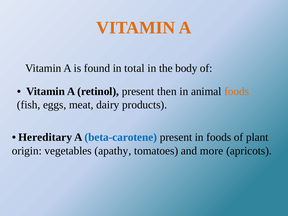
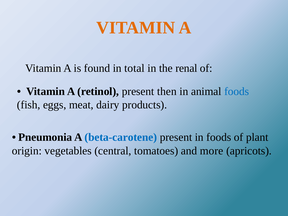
body: body -> renal (186, 68)
foods colour: orange -> blue (237, 91)
Hereditary: Hereditary -> Pneumonia (45, 137)
apathy: apathy -> central (113, 151)
